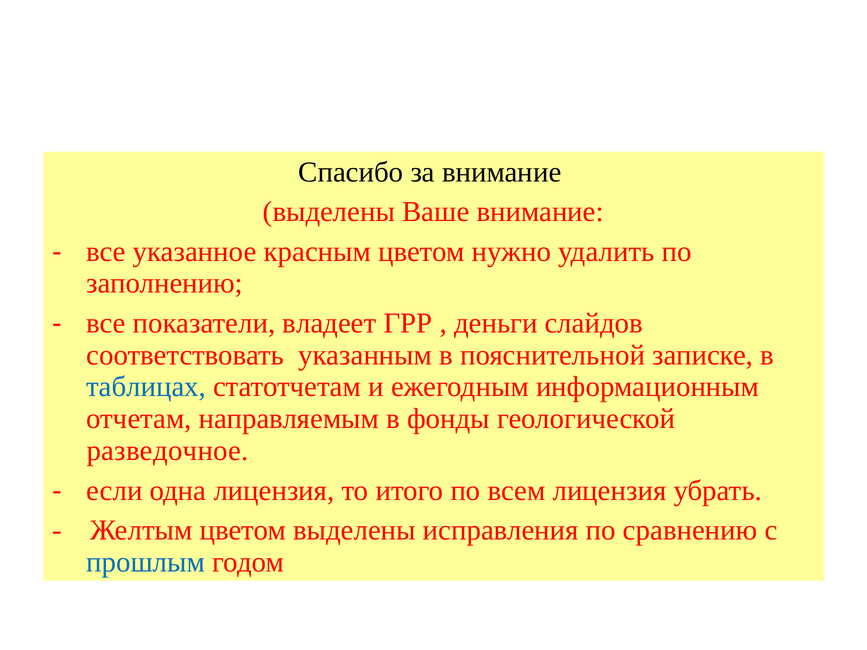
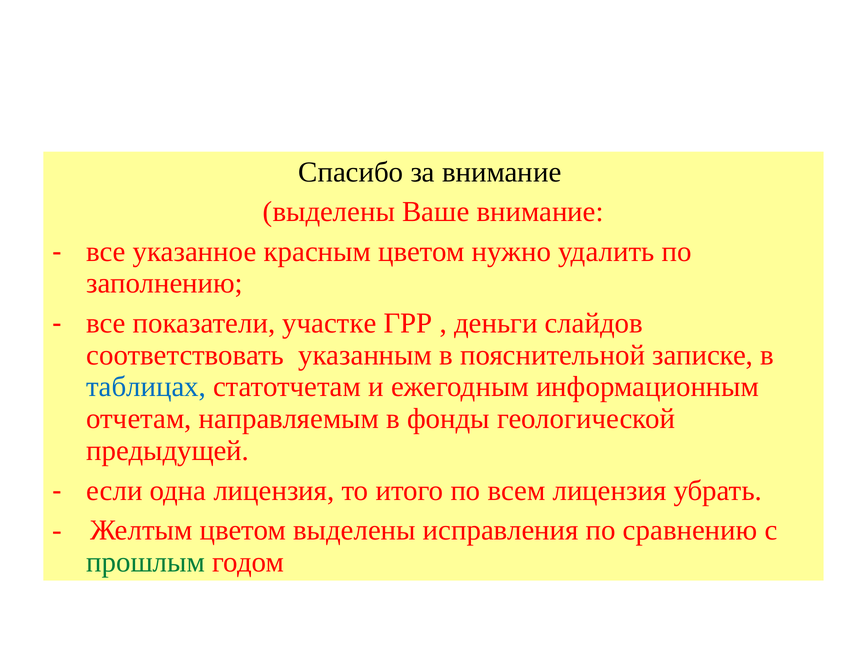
владеет: владеет -> участке (329, 323)
разведочное: разведочное -> предыдущей (168, 451)
прошлым colour: blue -> green (146, 562)
